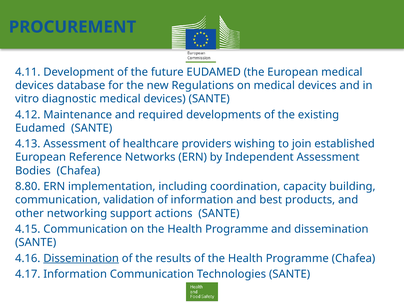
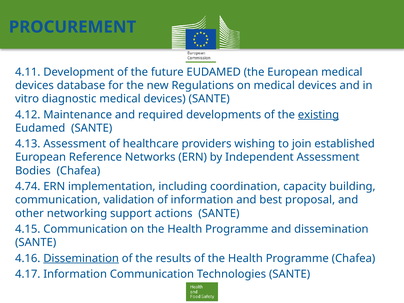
existing underline: none -> present (319, 115)
8.80: 8.80 -> 4.74 (28, 186)
products: products -> proposal (310, 200)
